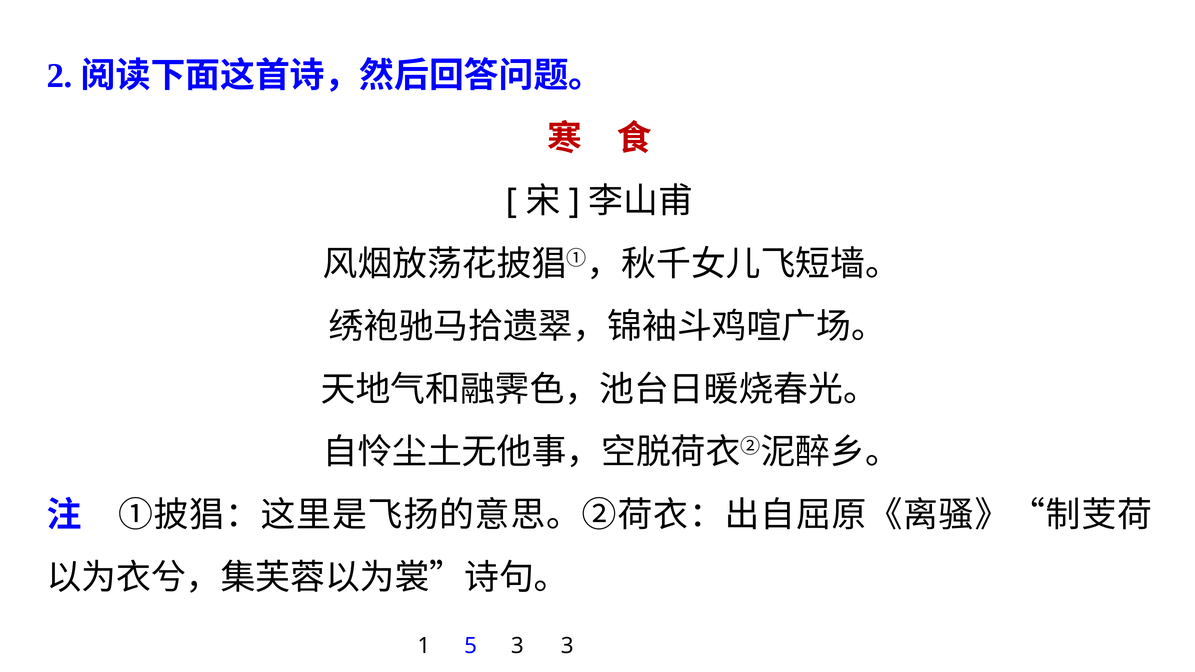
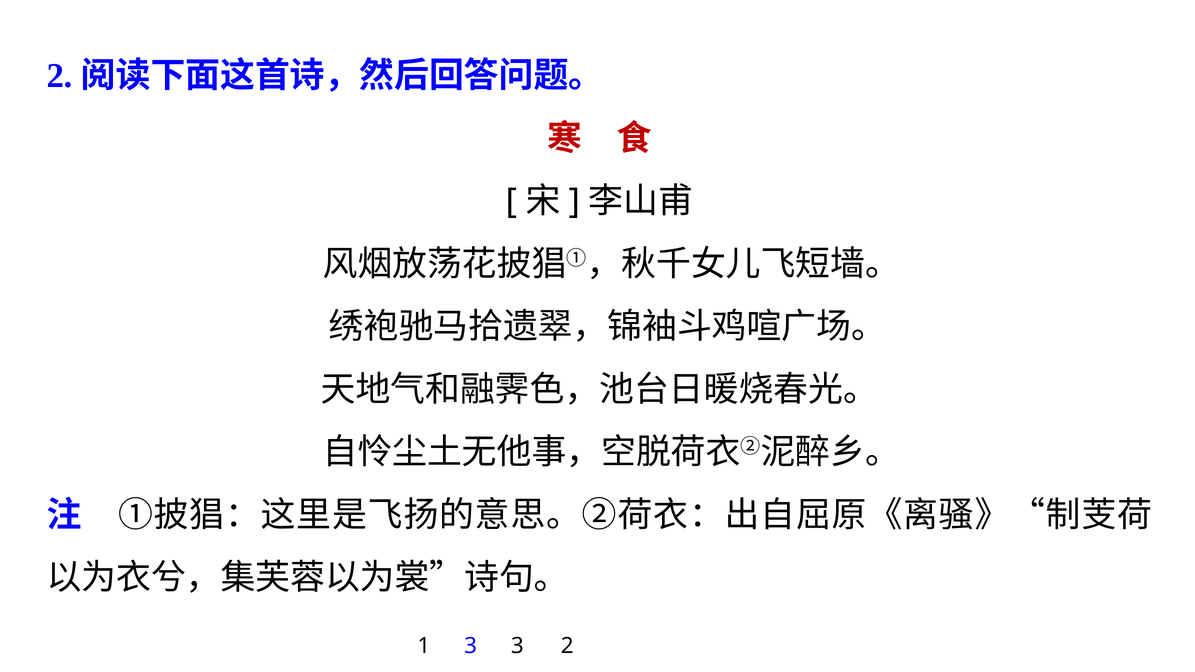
1 5: 5 -> 3 (471, 646)
3 3: 3 -> 2 (567, 646)
